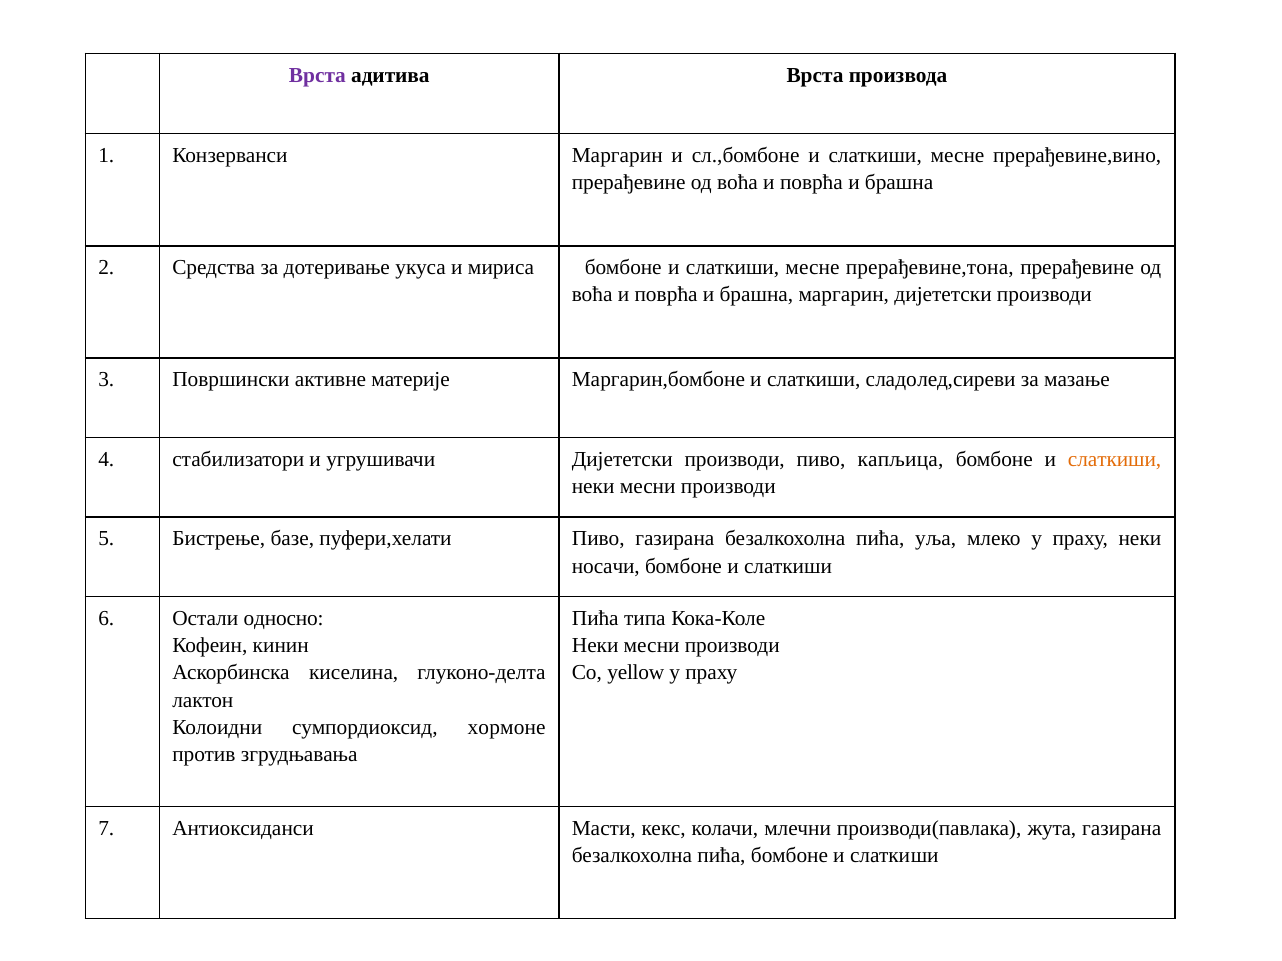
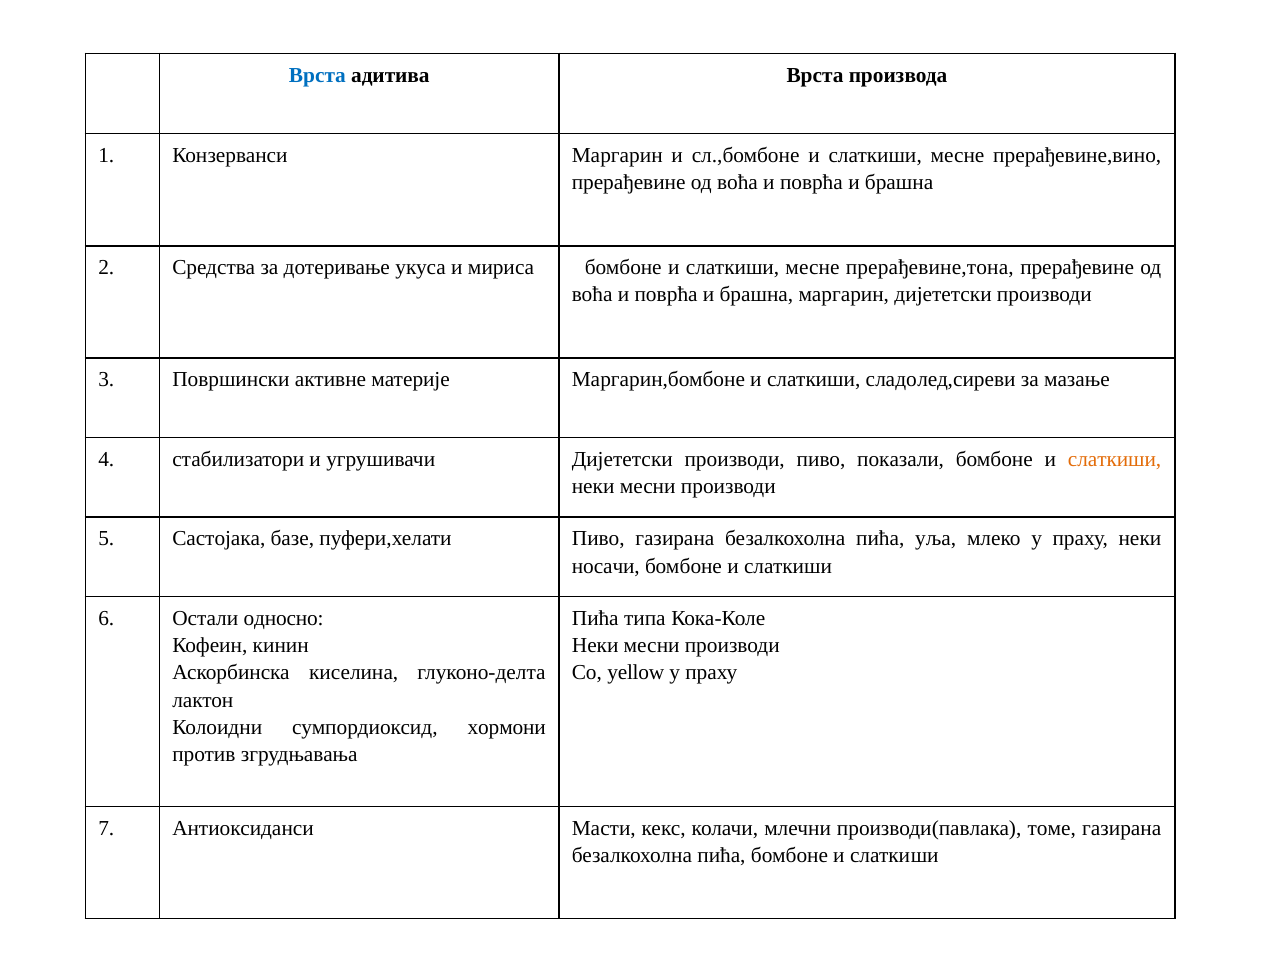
Врста colour: purple -> blue (317, 75)
капљица: капљица -> показали (901, 460)
Бистрење: Бистрење -> Састојака (219, 539)
хормоне: хормоне -> хормони (507, 728)
жута: жута -> томе (1052, 829)
